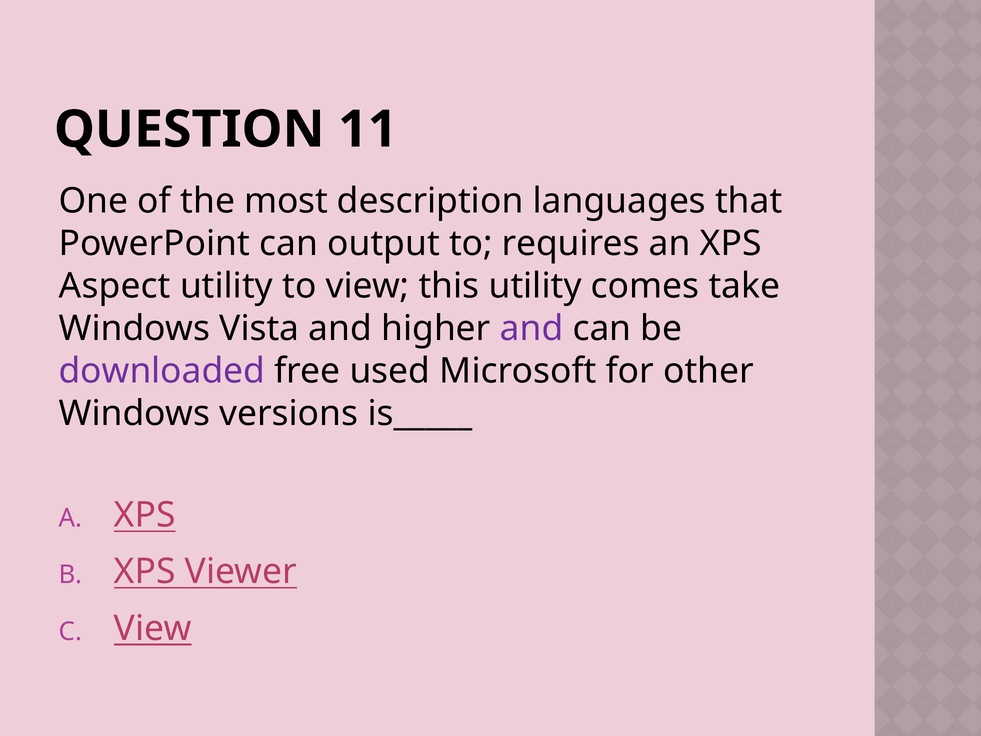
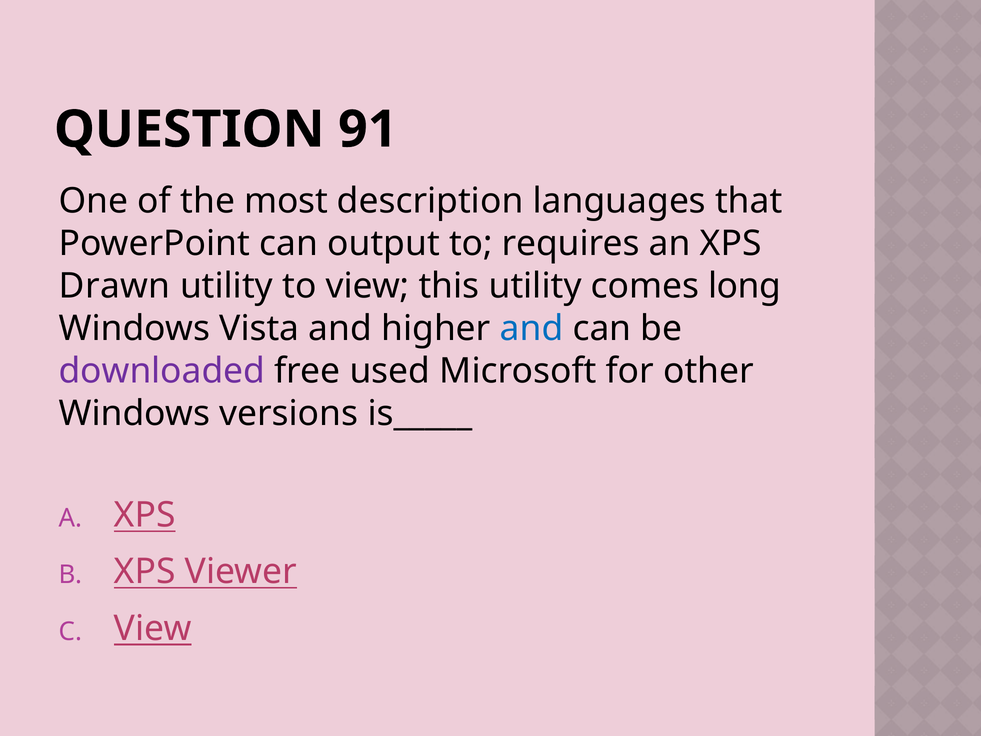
11: 11 -> 91 (368, 129)
Aspect: Aspect -> Drawn (115, 286)
take: take -> long (745, 286)
and colour: purple -> blue (532, 329)
